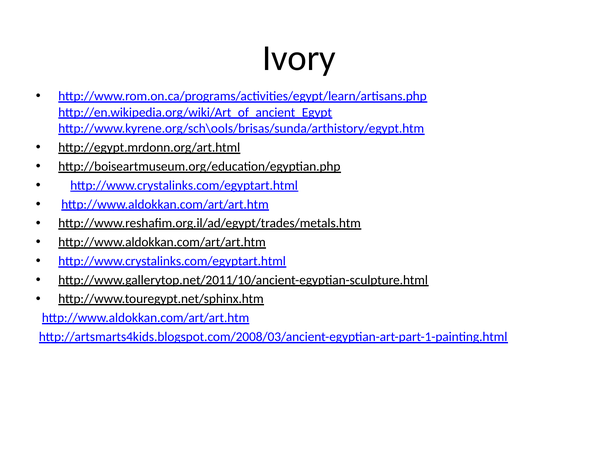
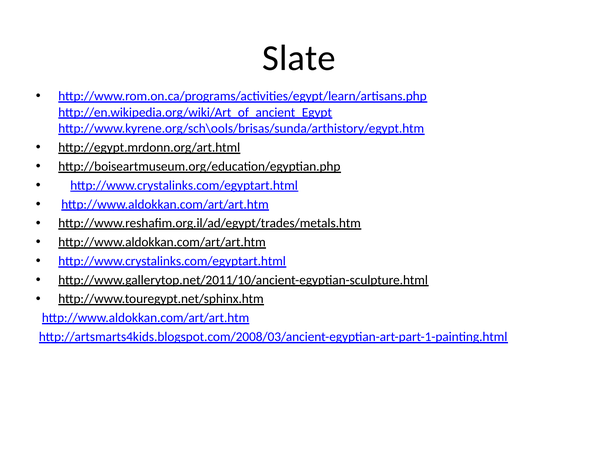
Ivory: Ivory -> Slate (299, 58)
